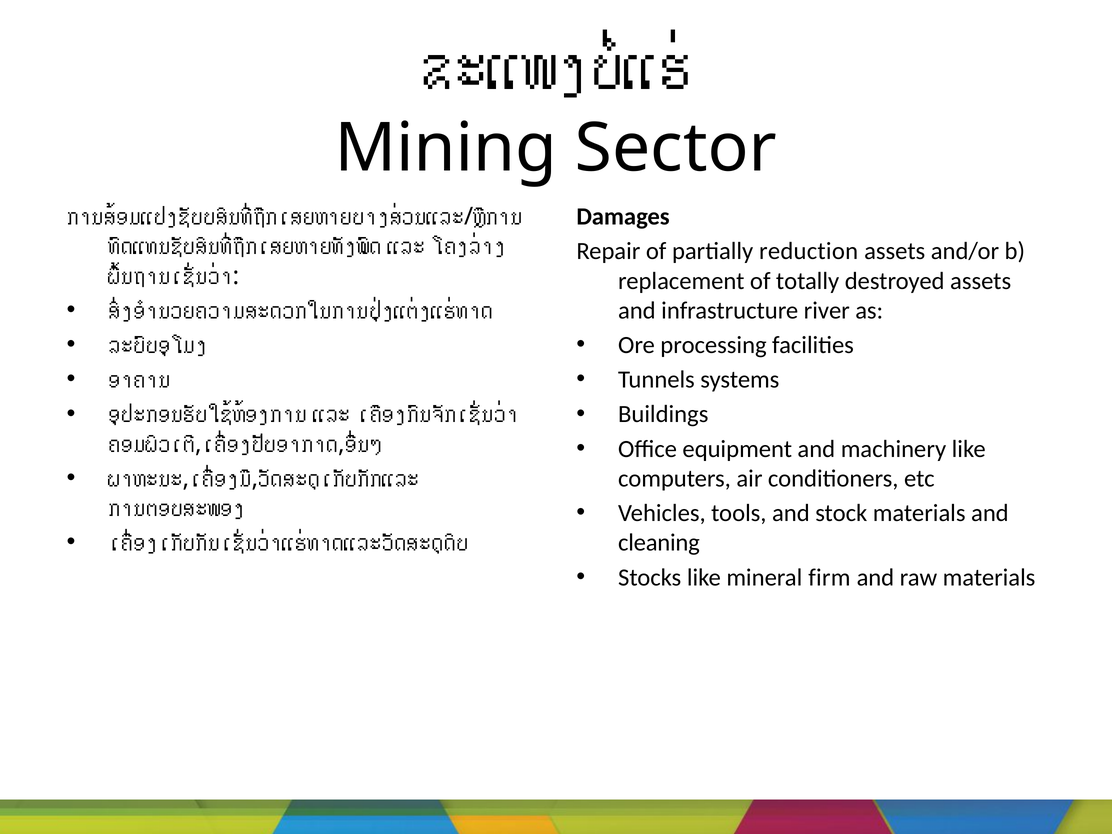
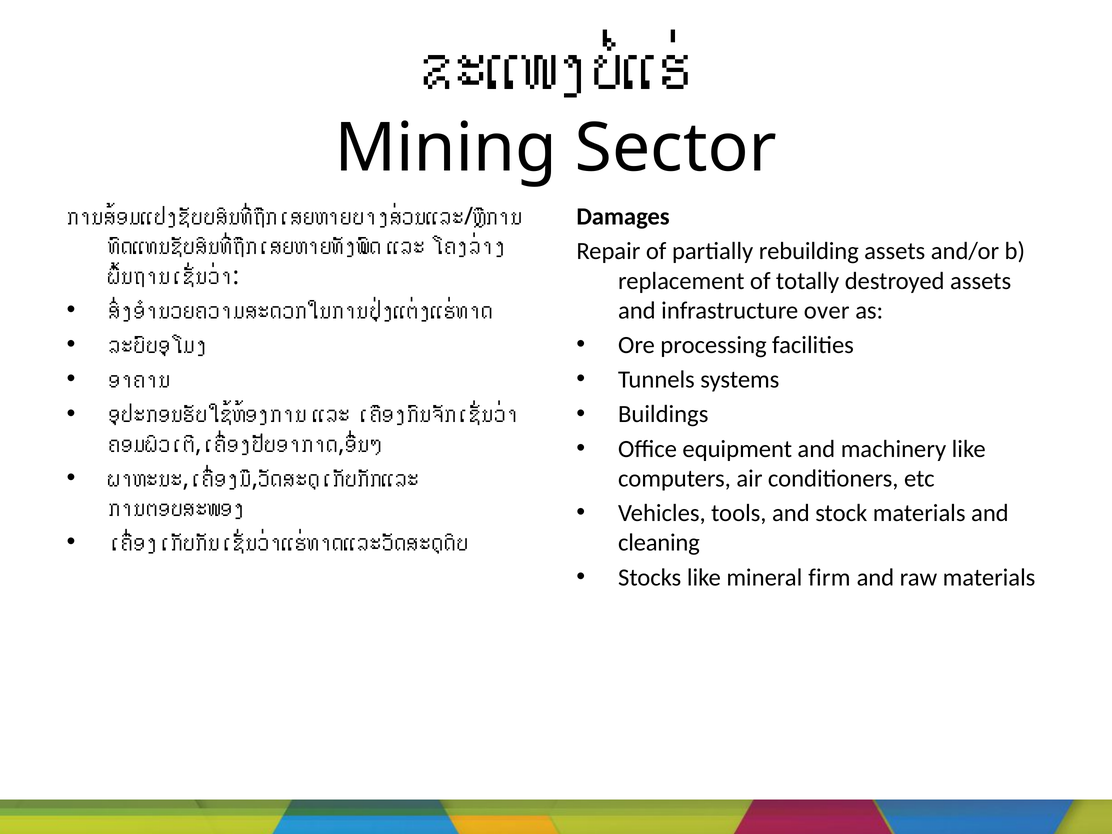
reduction: reduction -> rebuilding (809, 251)
river: river -> over (827, 311)
